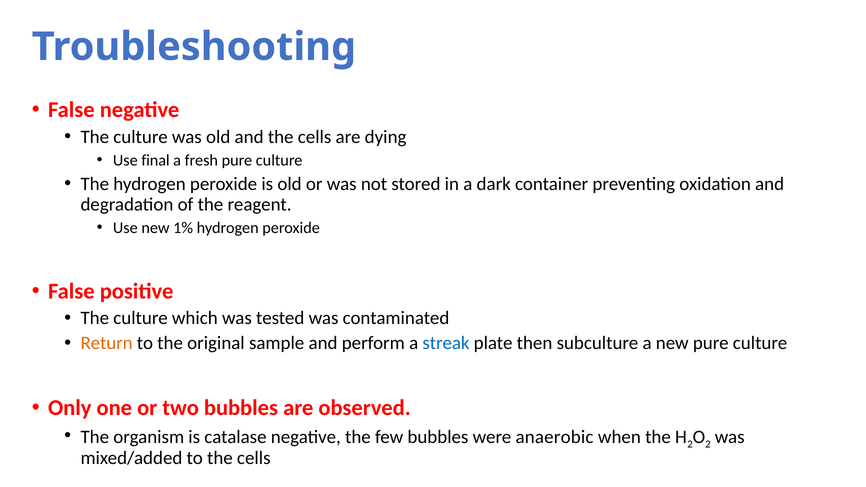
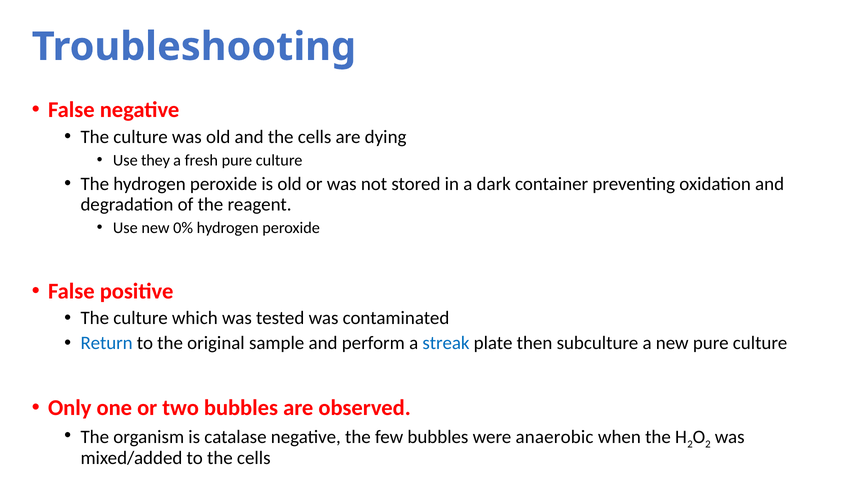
final: final -> they (156, 160)
1%: 1% -> 0% (183, 228)
Return colour: orange -> blue (107, 343)
